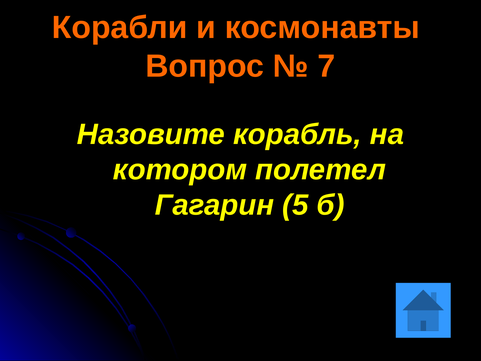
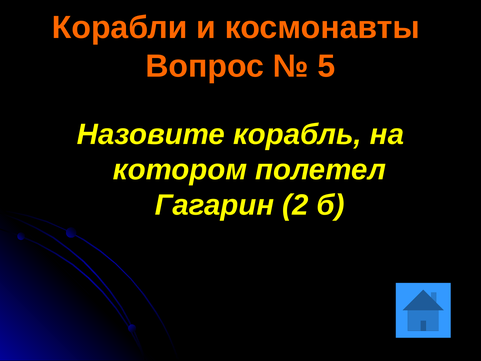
7: 7 -> 5 (326, 66)
5: 5 -> 2 (295, 205)
